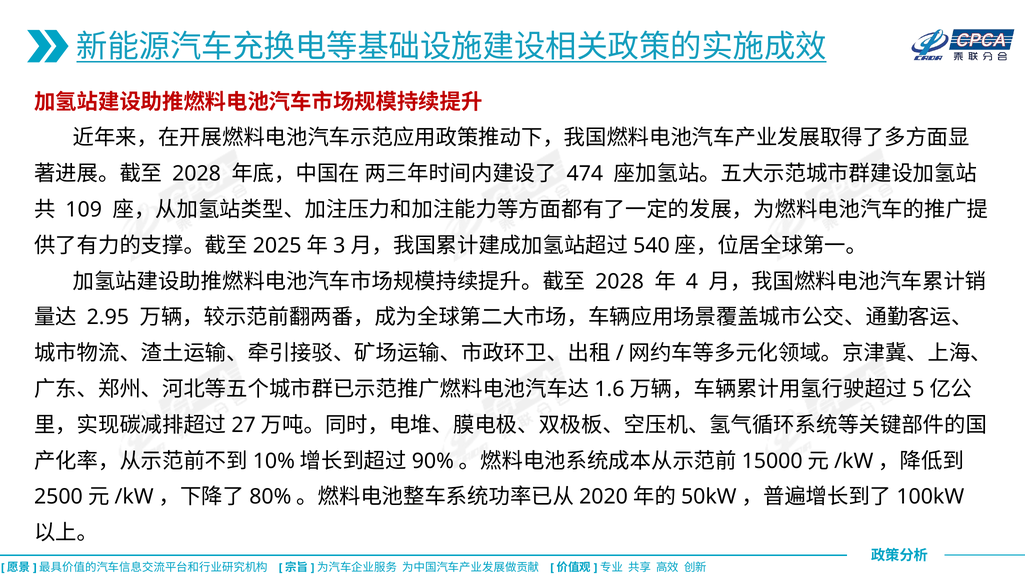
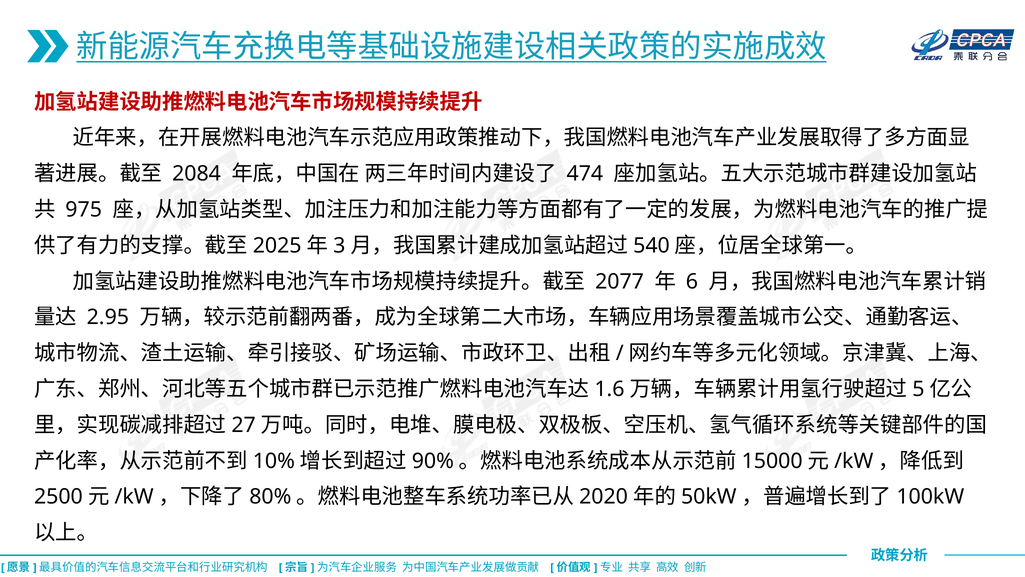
2028: 2028 -> 2084 (197, 174)
109: 109 -> 975 (84, 210)
2028: 2028 -> 2077 (620, 281)
4: 4 -> 6 (692, 281)
